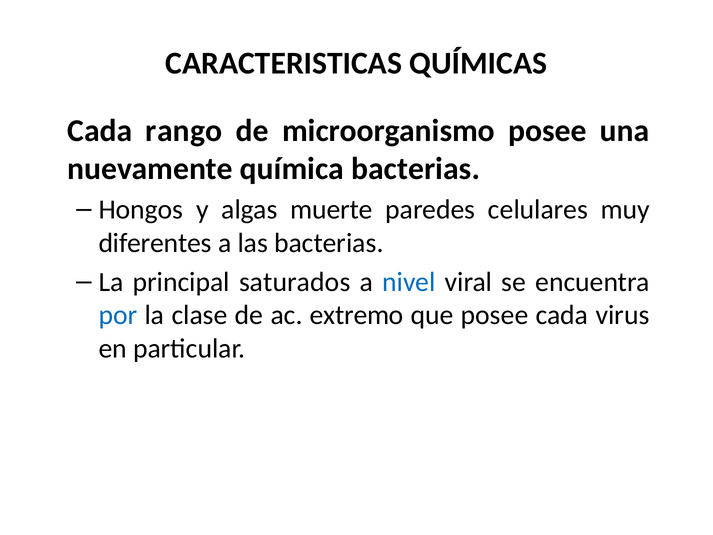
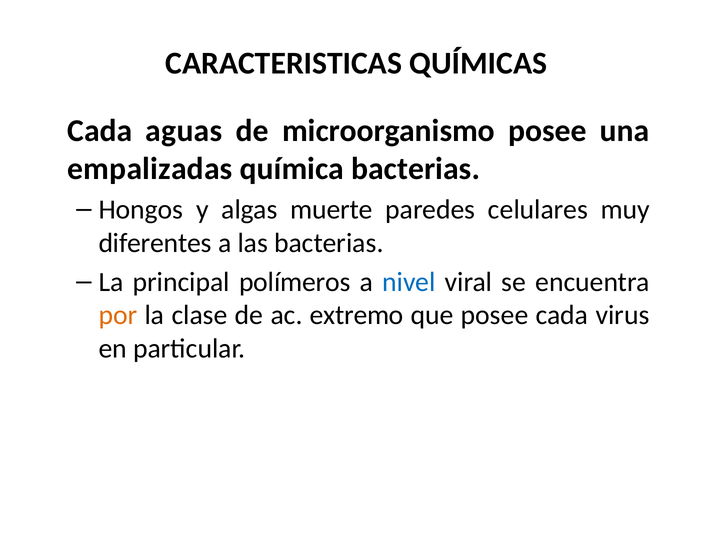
rango: rango -> aguas (184, 131)
nuevamente: nuevamente -> empalizadas (150, 169)
saturados: saturados -> polímeros (295, 282)
por colour: blue -> orange (118, 315)
